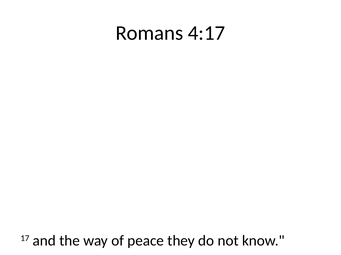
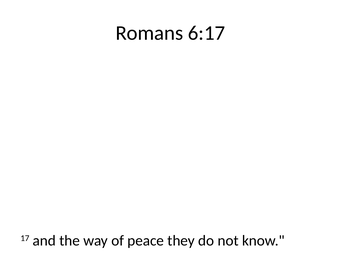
4:17: 4:17 -> 6:17 (207, 33)
